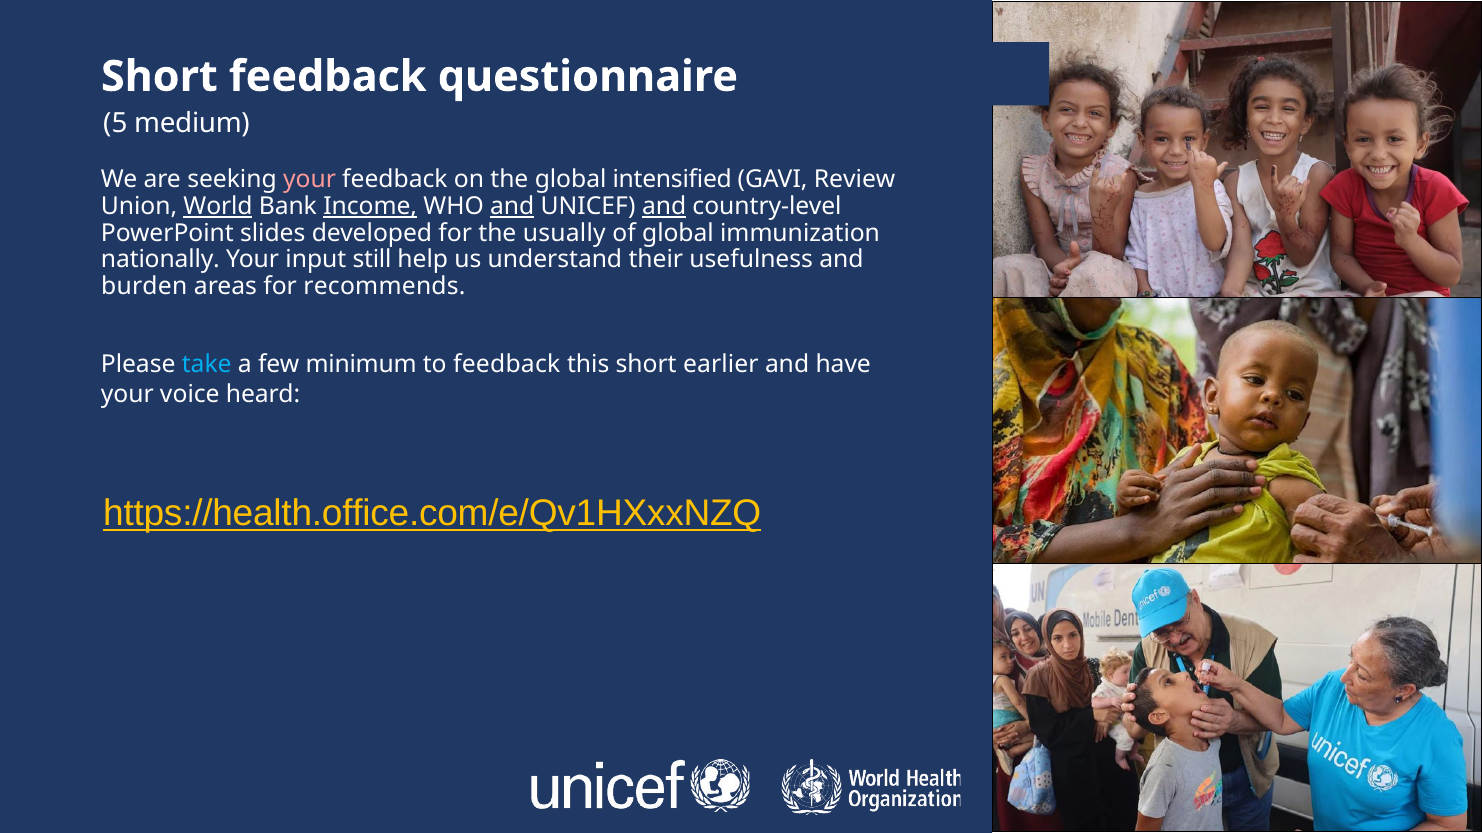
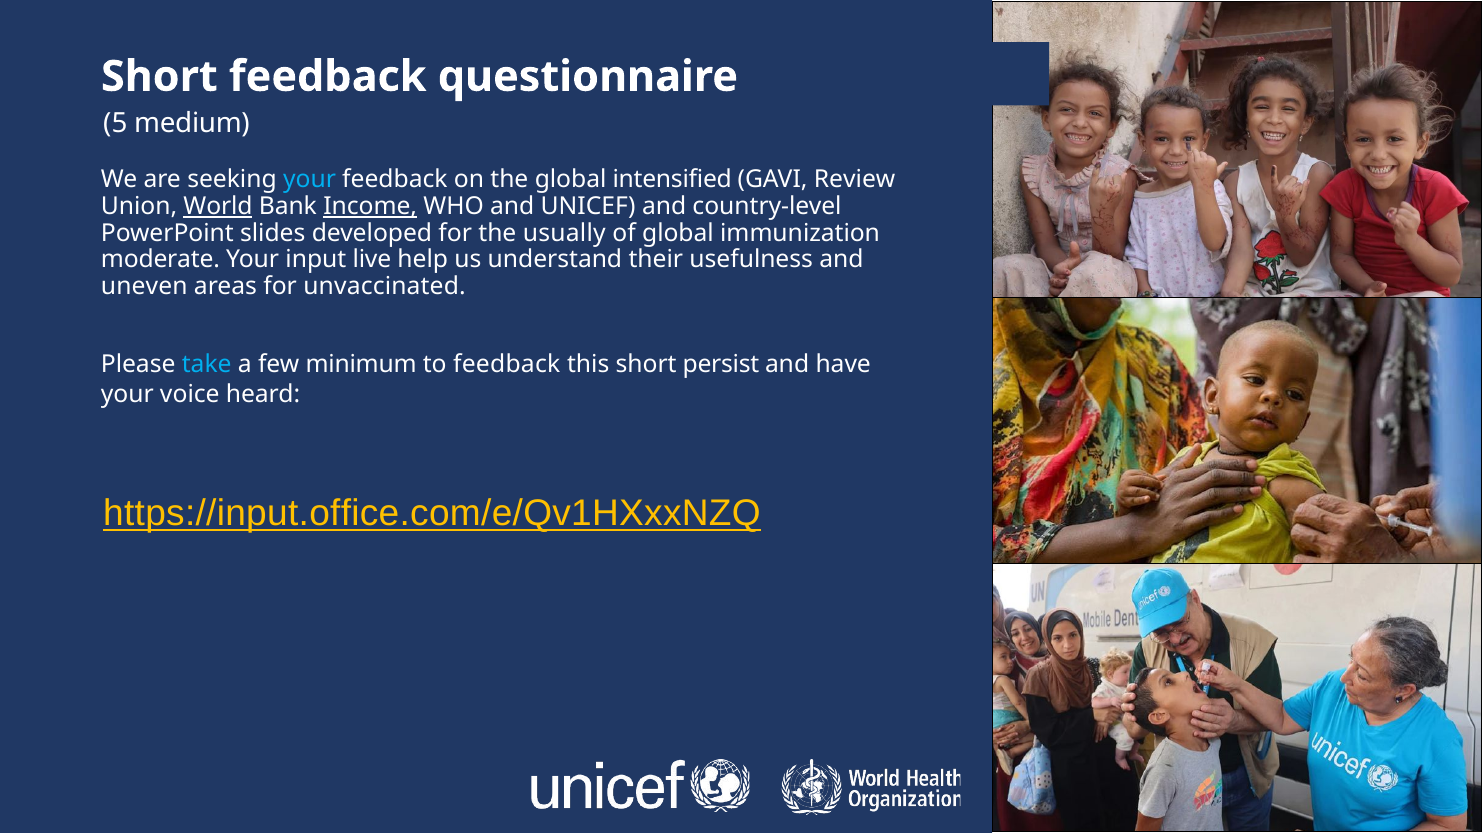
your colour: pink -> light blue (309, 180)
and underline: present -> none (512, 206)
and underline: present -> none (664, 206)
nationally: nationally -> moderate (160, 260)
still: still -> live (372, 260)
burden: burden -> uneven (144, 286)
recommends: recommends -> unvaccinated (385, 286)
earlier: earlier -> persist (721, 365)
https://health.office.com/e/Qv1HXxxNZQ: https://health.office.com/e/Qv1HXxxNZQ -> https://input.office.com/e/Qv1HXxxNZQ (432, 514)
